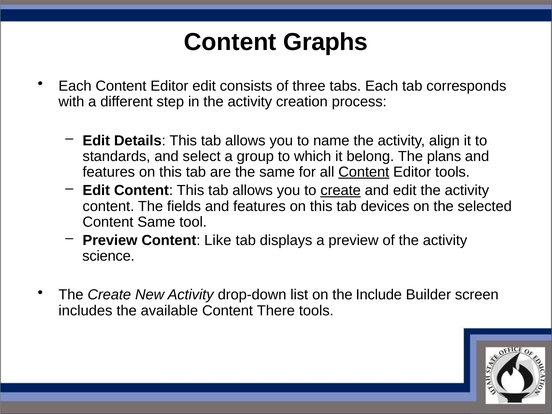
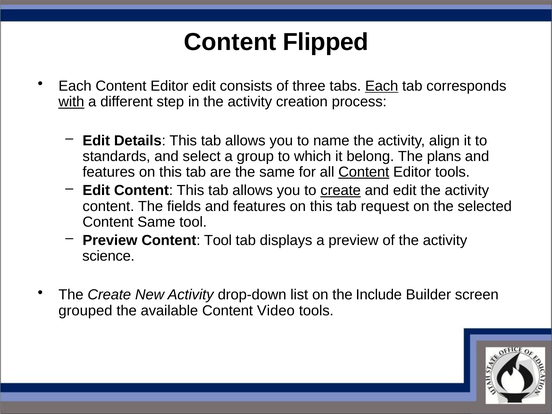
Graphs: Graphs -> Flipped (326, 42)
Each underline: none -> present (382, 86)
with underline: none -> present (71, 102)
devices: devices -> request (385, 206)
Content Like: Like -> Tool (218, 240)
includes: includes -> grouped (85, 311)
There: There -> Video (276, 311)
